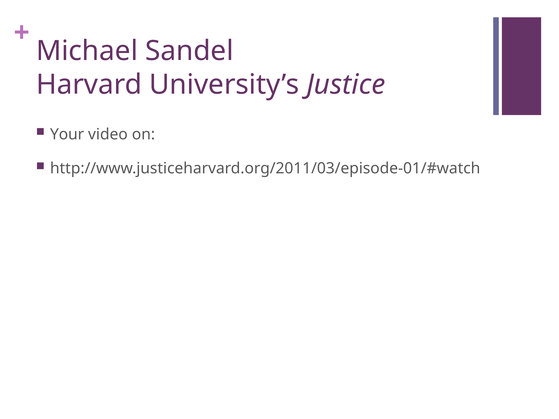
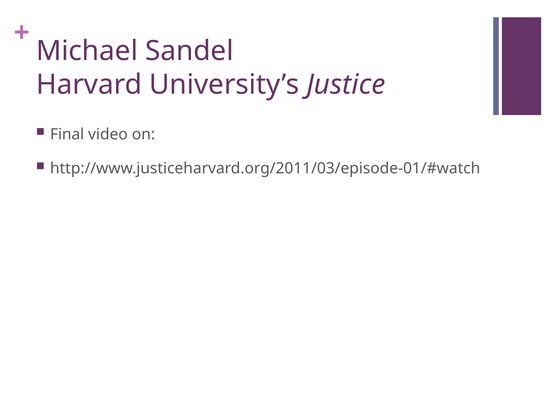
Your: Your -> Final (67, 134)
